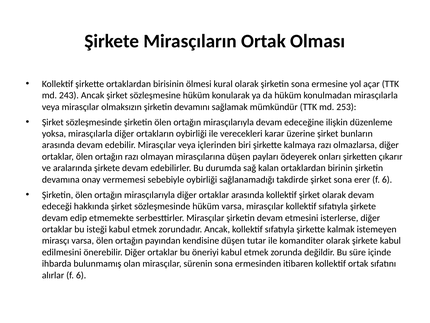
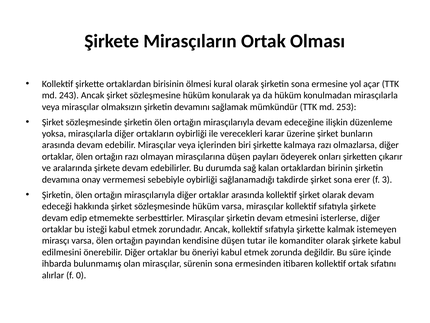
erer f 6: 6 -> 3 (387, 179)
alırlar f 6: 6 -> 0 (81, 275)
